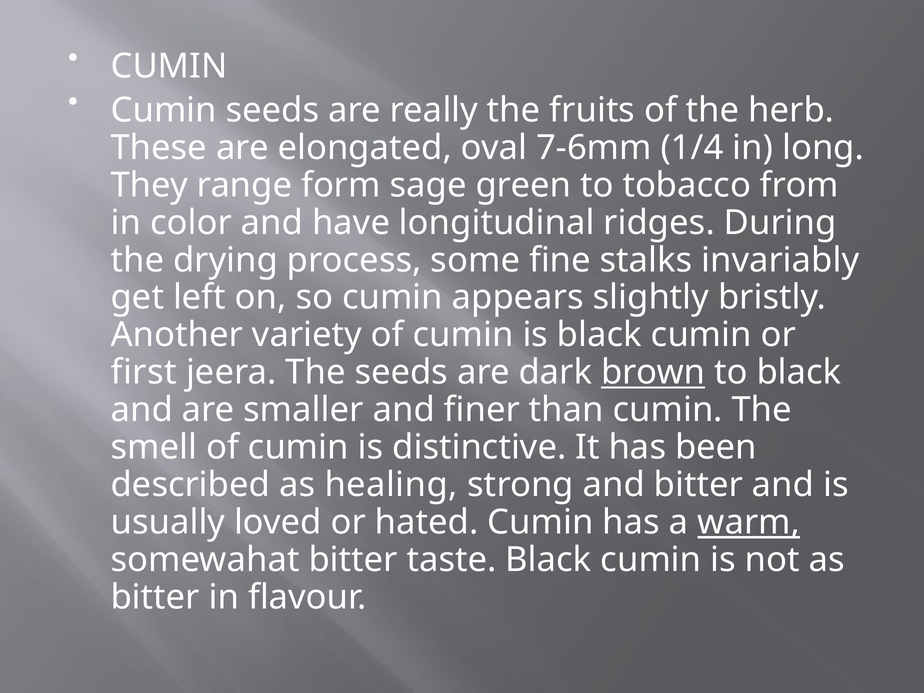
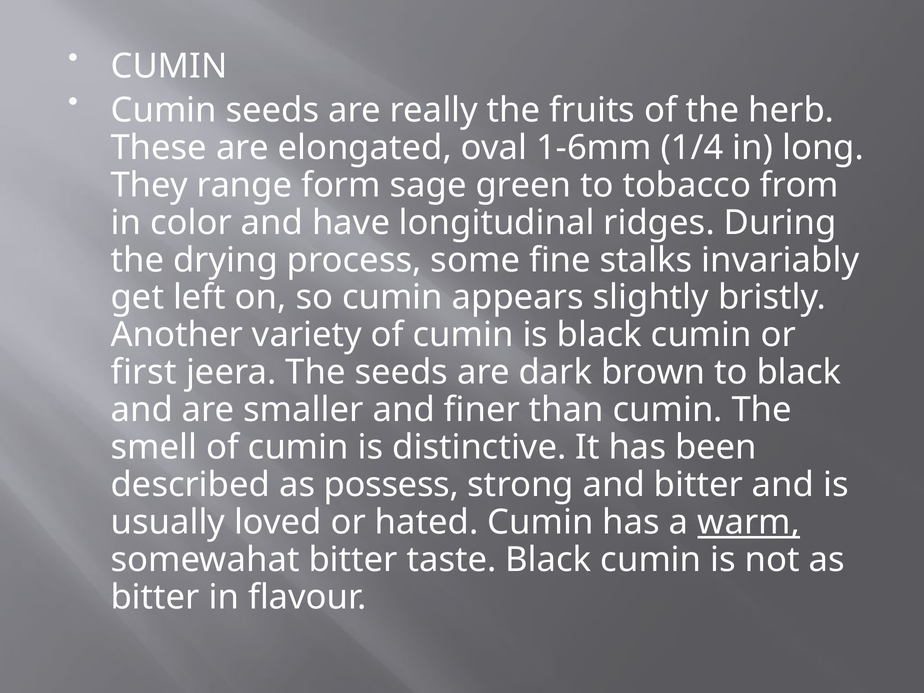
7-6mm: 7-6mm -> 1-6mm (594, 148)
brown underline: present -> none (653, 372)
healing: healing -> possess (391, 485)
